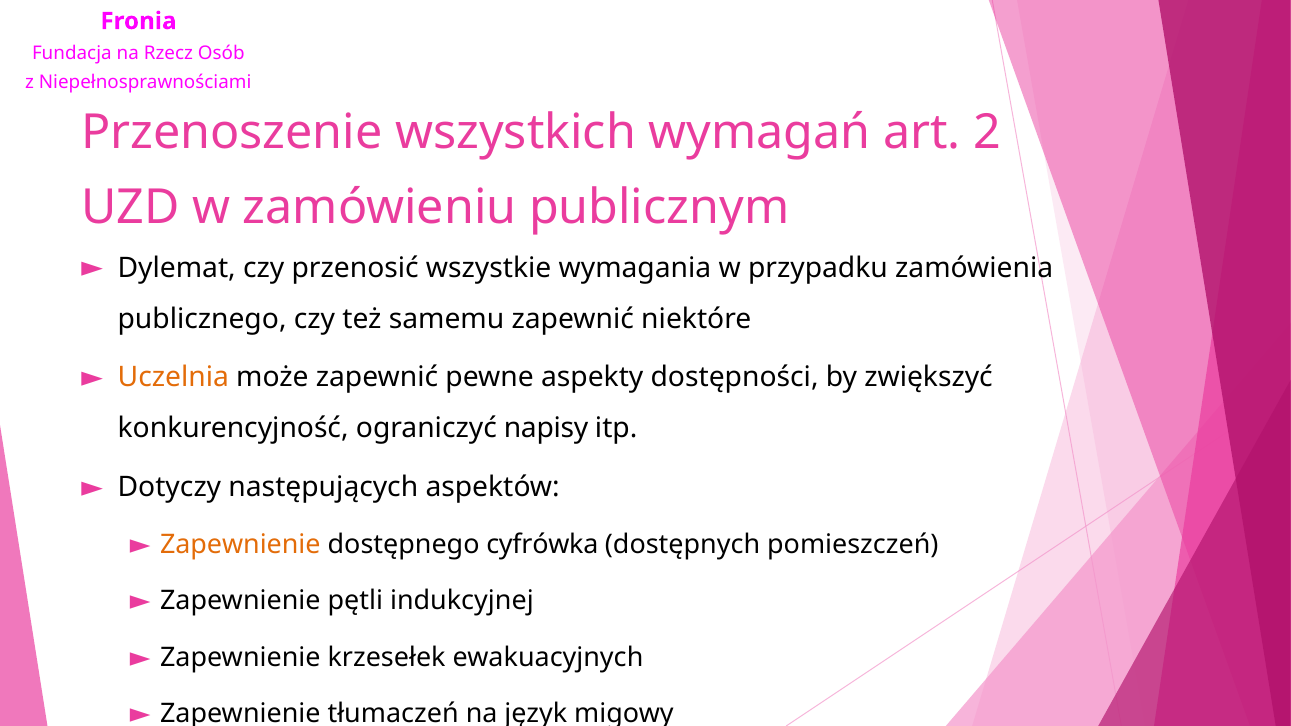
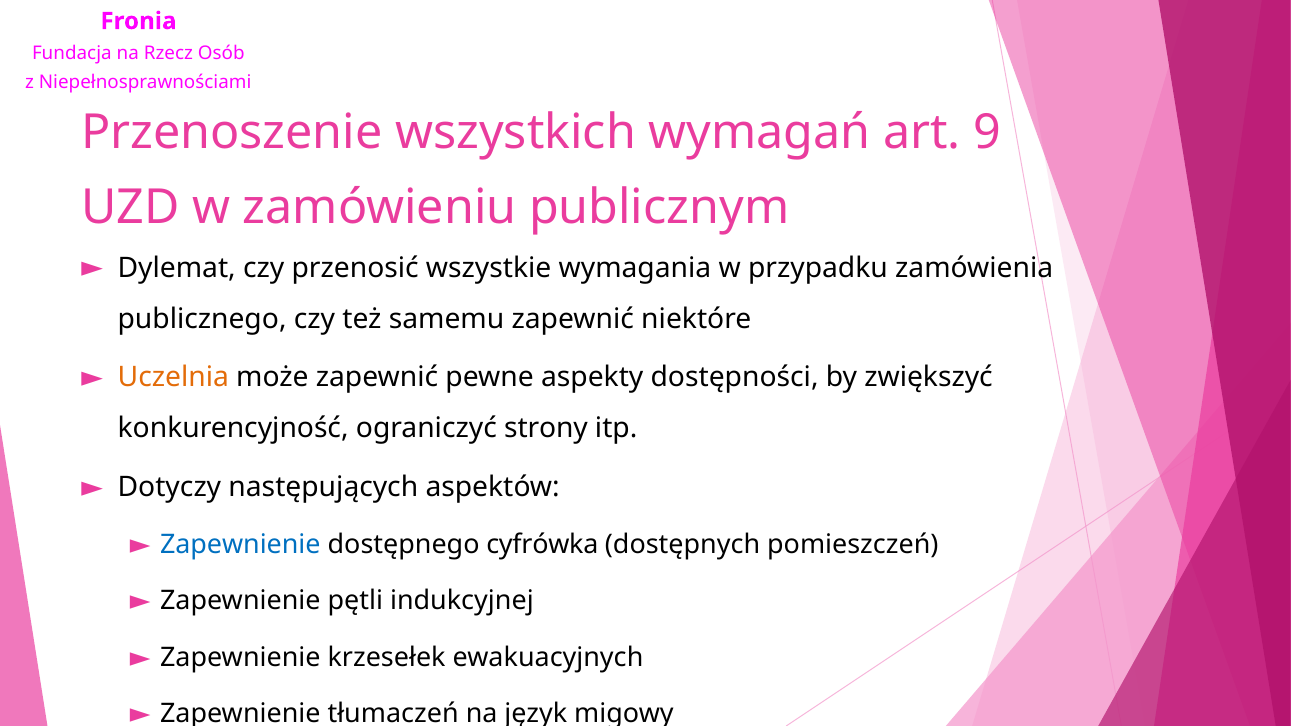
2: 2 -> 9 (987, 132)
napisy: napisy -> strony (546, 429)
Zapewnienie colour: orange -> blue (240, 545)
